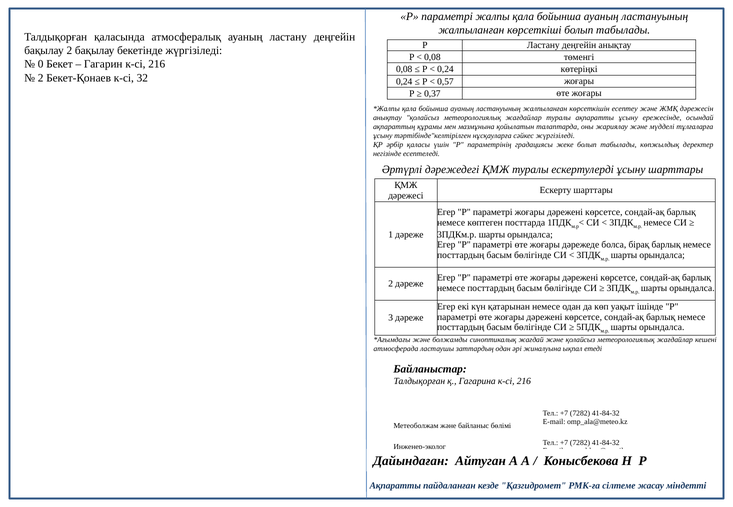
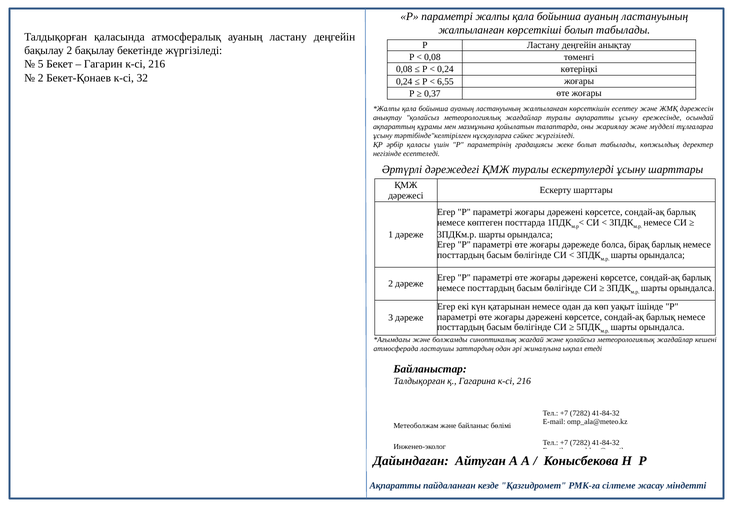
0: 0 -> 5 (41, 64)
0,57: 0,57 -> 6,55 (445, 82)
